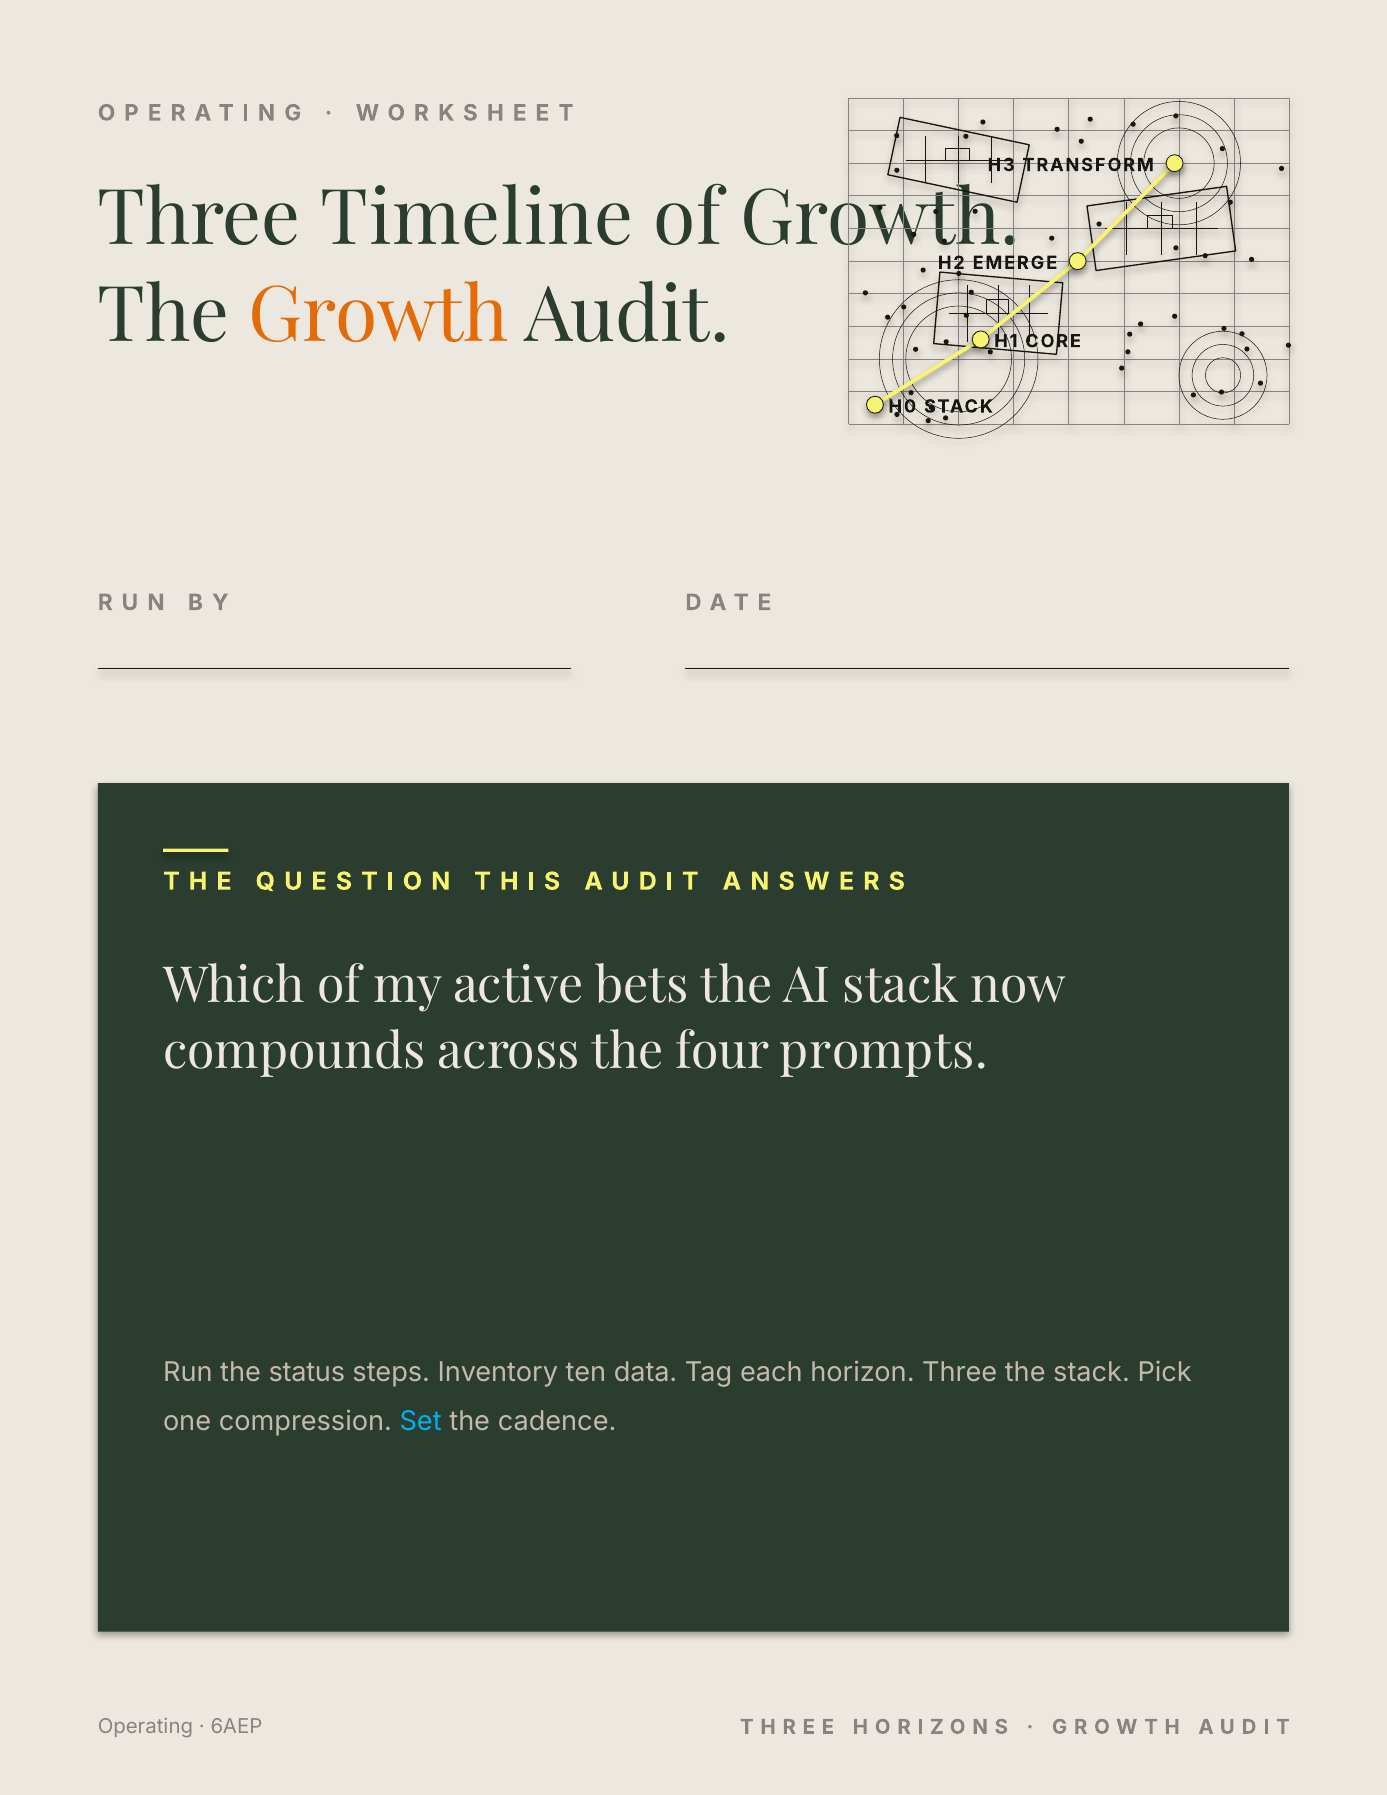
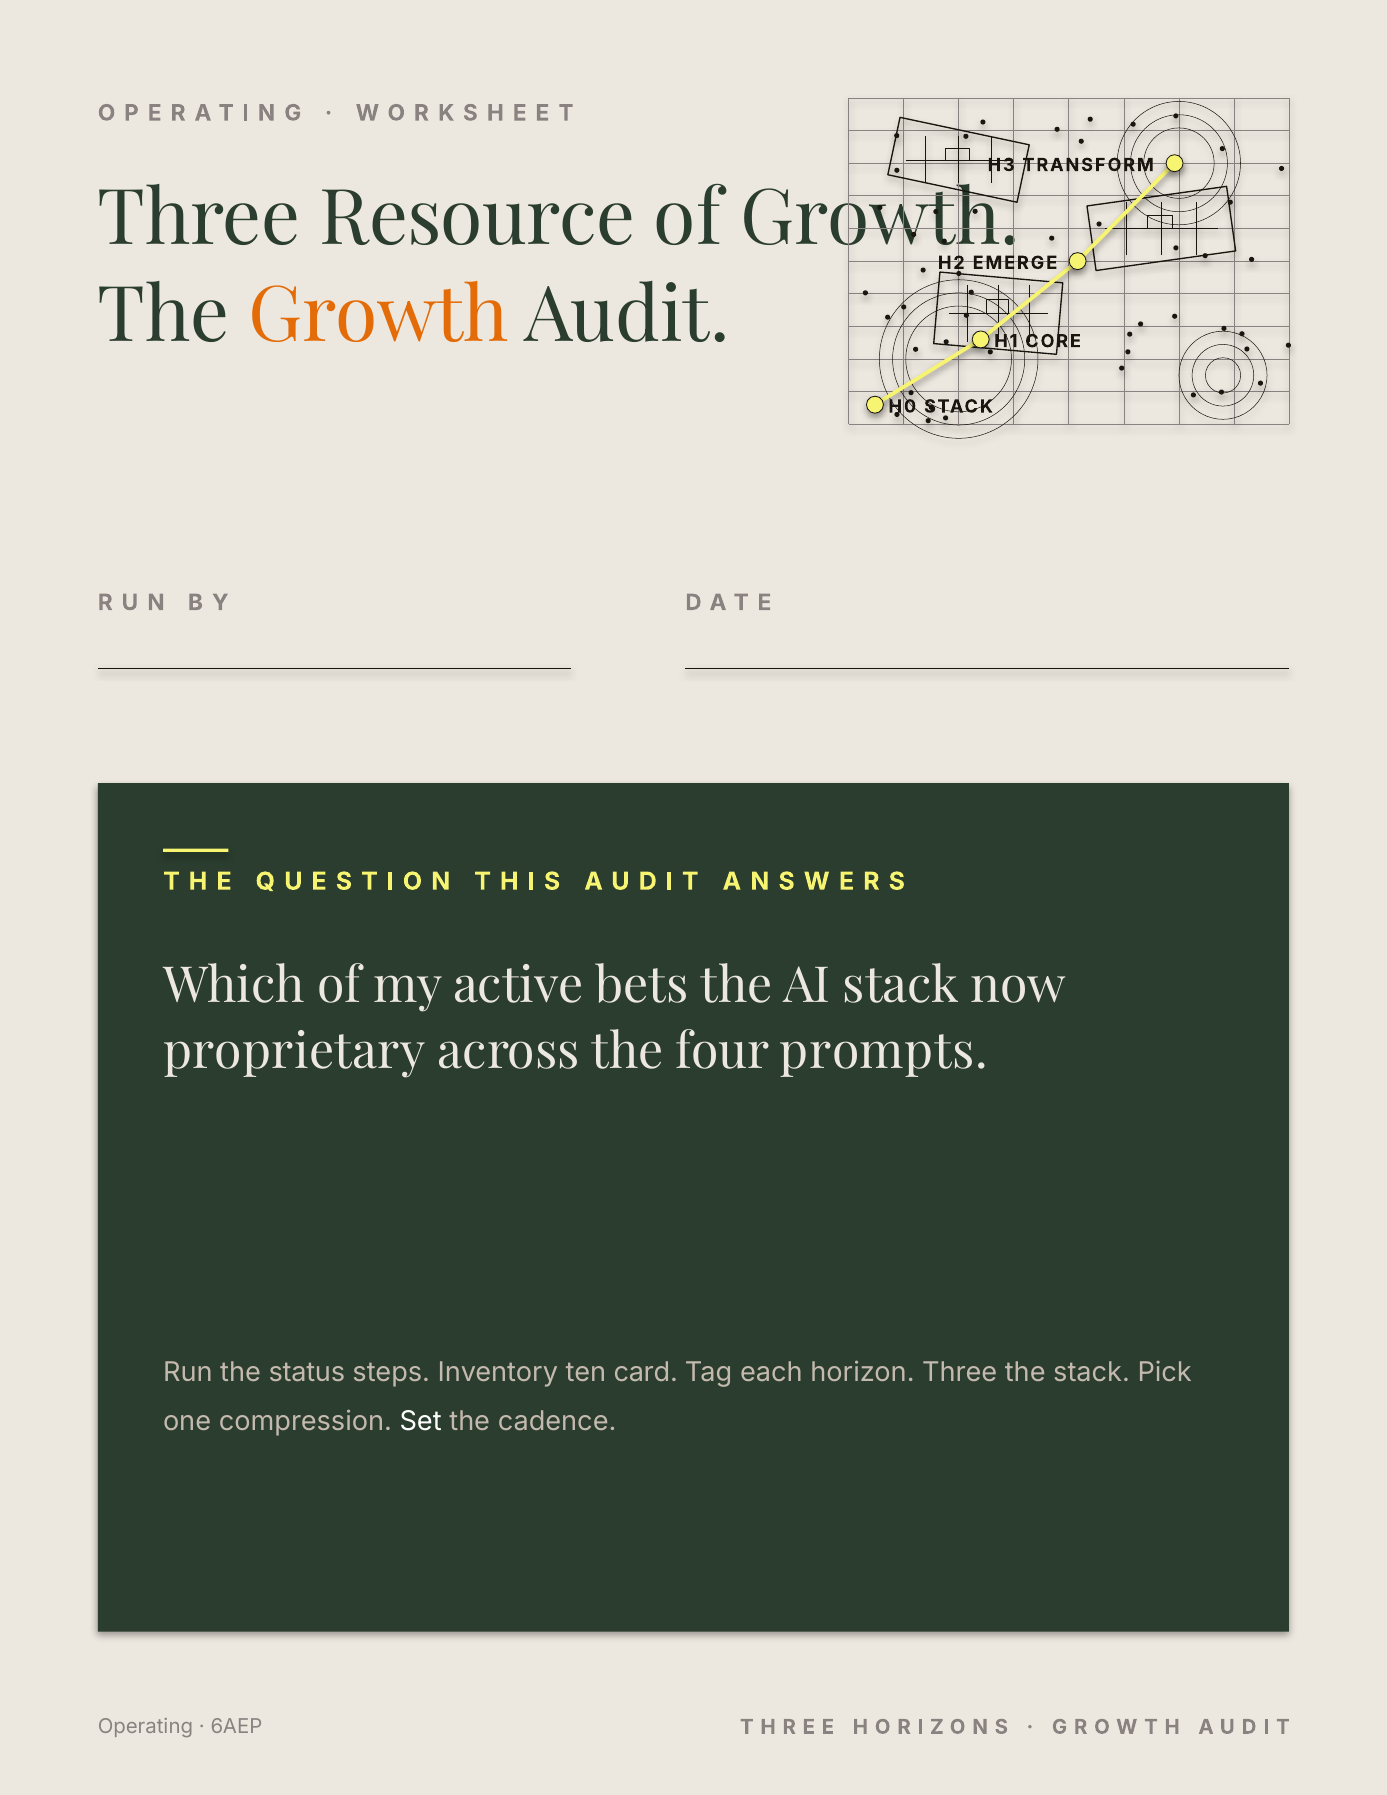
Timeline: Timeline -> Resource (478, 219)
compounds: compounds -> proprietary (294, 1052)
data: data -> card (646, 1373)
Set colour: light blue -> white (421, 1421)
